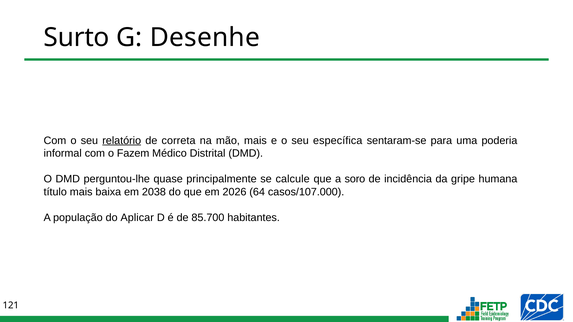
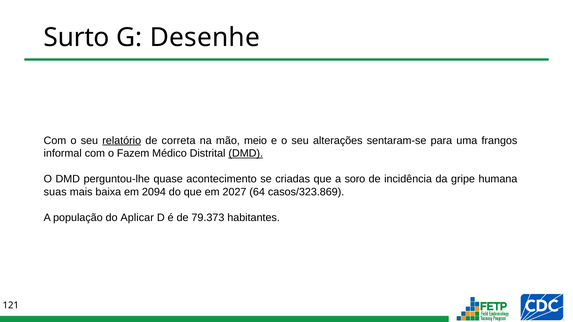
mão mais: mais -> meio (255, 141)
específica: específica -> alterações (338, 141)
poderia: poderia -> frangos (499, 141)
DMD underline: none -> present (246, 153)
principalmente: principalmente -> acontecimento (222, 179)
calcule: calcule -> criadas (293, 179)
título: título -> suas (55, 192)
2038: 2038 -> 2094 (154, 192)
2026: 2026 -> 2027 (235, 192)
casos/107.000: casos/107.000 -> casos/323.869 (306, 192)
85.700: 85.700 -> 79.373 (208, 218)
